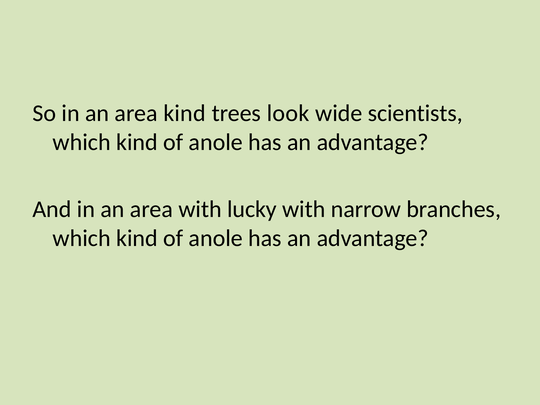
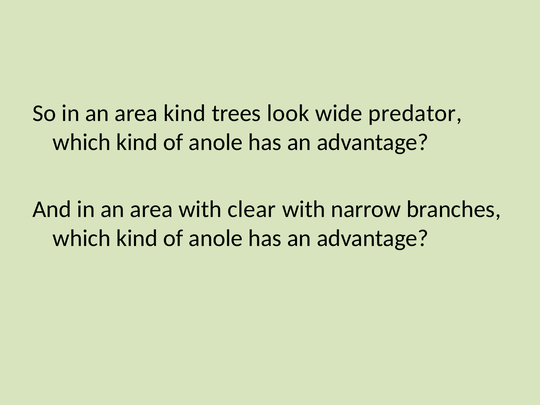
scientists: scientists -> predator (415, 113)
lucky: lucky -> clear (252, 209)
